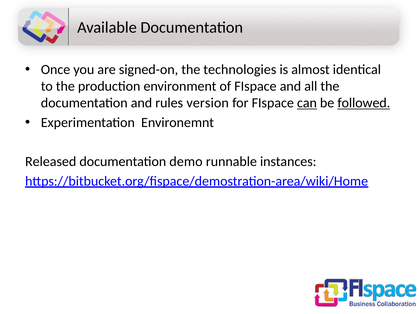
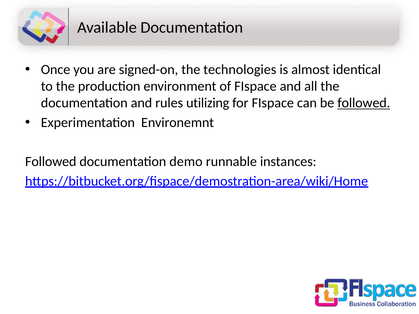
version: version -> utilizing (208, 103)
can underline: present -> none (307, 103)
Released: Released -> Followed (51, 162)
